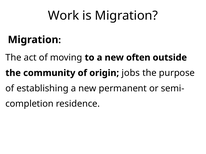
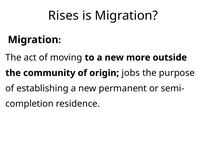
Work: Work -> Rises (63, 16)
often: often -> more (138, 58)
